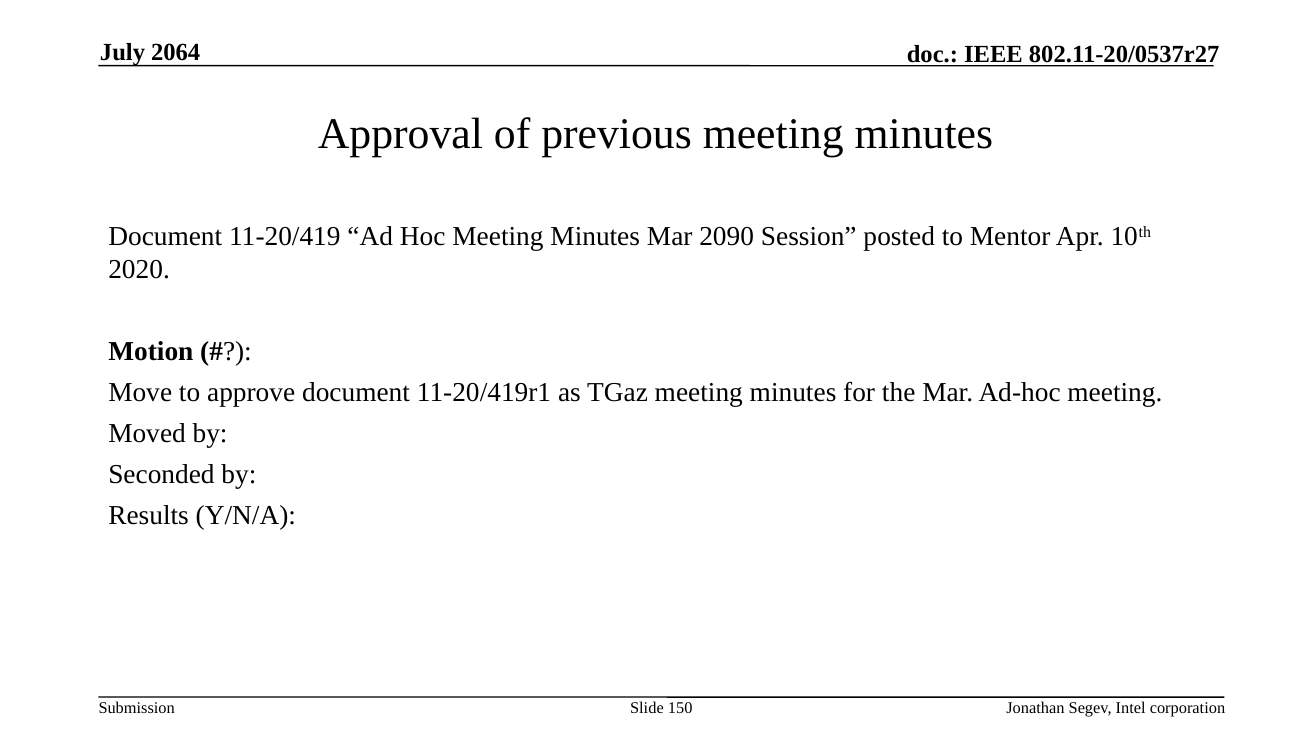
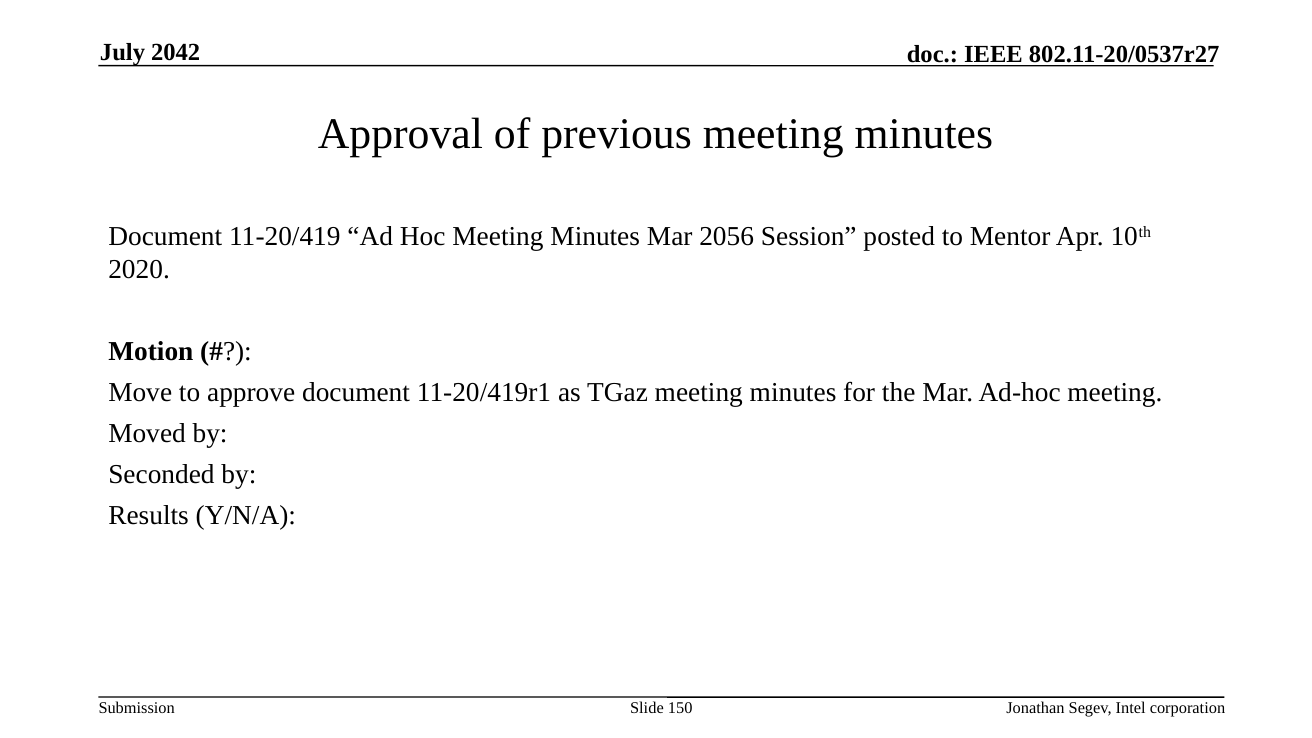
2064: 2064 -> 2042 (176, 52)
2090: 2090 -> 2056 (727, 236)
